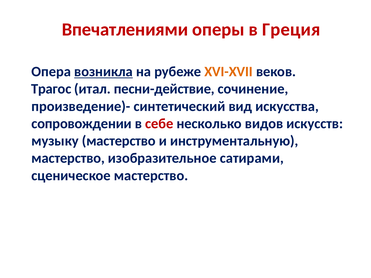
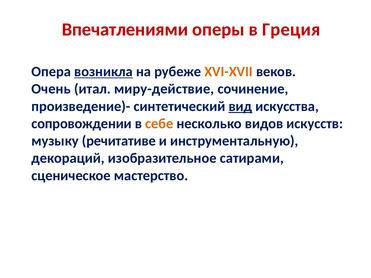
Трагос: Трагос -> Очень (51, 89)
песни-действие: песни-действие -> миру-действие (164, 89)
вид underline: none -> present (240, 106)
себе colour: red -> orange (159, 124)
музыку мастерство: мастерство -> речитативе (119, 141)
мастерство: мастерство -> декораций (68, 158)
